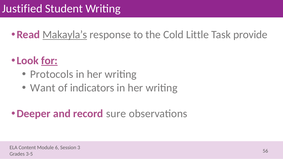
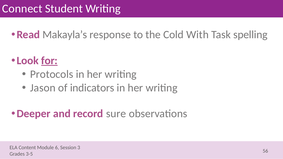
Justified: Justified -> Connect (22, 9)
Makayla’s underline: present -> none (65, 35)
Little: Little -> With (197, 35)
provide: provide -> spelling (250, 35)
Want: Want -> Jason (43, 88)
